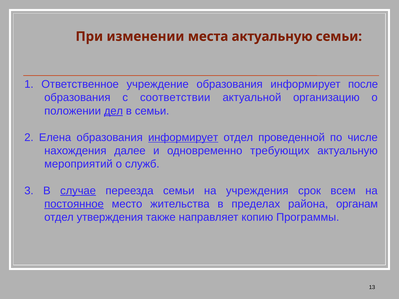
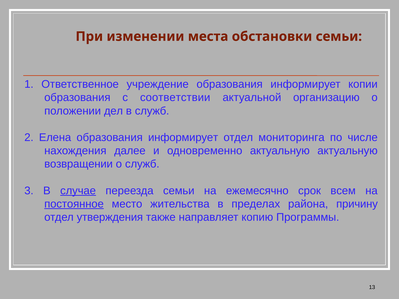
места актуальную: актуальную -> обстановки (272, 36)
после: после -> копии (363, 84)
дел underline: present -> none (113, 111)
в семьи: семьи -> служб (152, 111)
информирует underline: present -> none (183, 138)
проведенной: проведенной -> мониторинга (291, 138)
одновременно требующих: требующих -> актуальную (280, 151)
мероприятий: мероприятий -> возвращении (79, 164)
учреждения: учреждения -> ежемесячно (257, 191)
органам: органам -> причину (357, 204)
